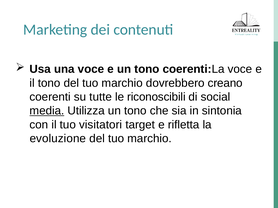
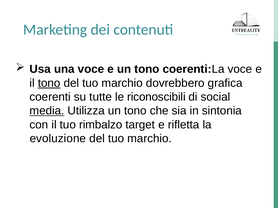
tono underline: none -> present (49, 83)
creano: creano -> grafica (225, 83)
visitatori: visitatori -> rimbalzo (101, 125)
